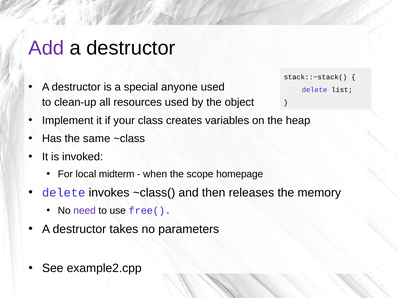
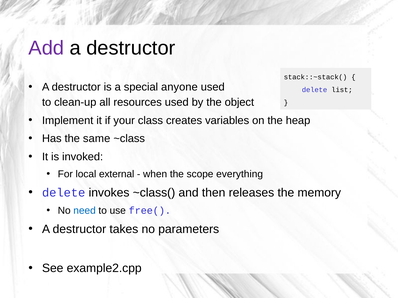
midterm: midterm -> external (117, 174)
homepage: homepage -> everything (240, 174)
need colour: purple -> blue (85, 211)
